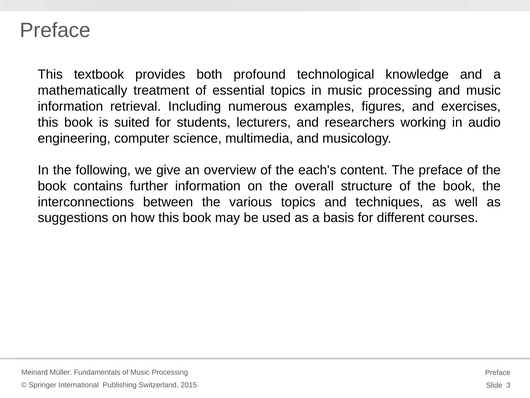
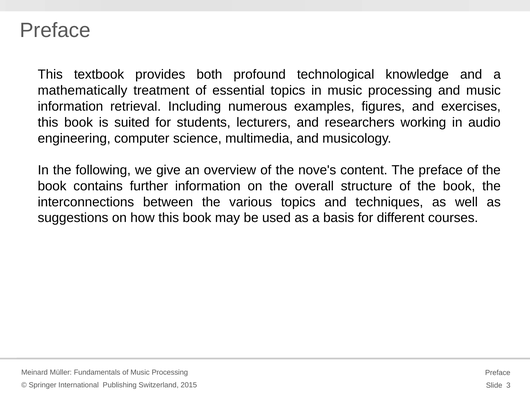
each's: each's -> nove's (317, 170)
